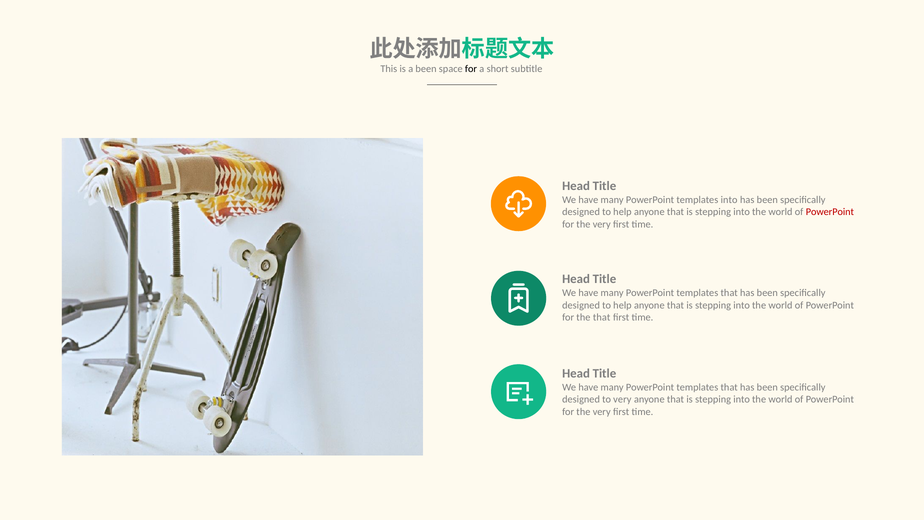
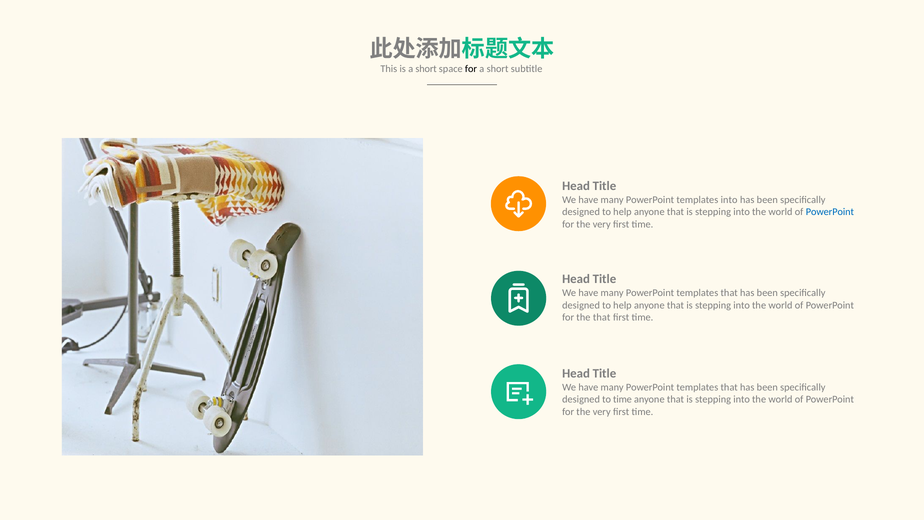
is a been: been -> short (426, 69)
PowerPoint colour: red -> blue (830, 212)
to very: very -> time (622, 399)
